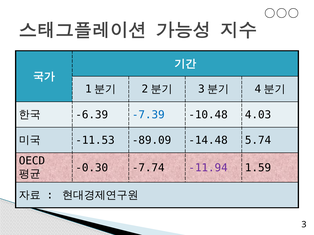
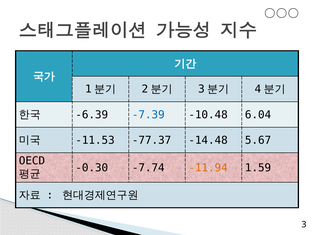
4.03: 4.03 -> 6.04 (258, 115)
-89.09: -89.09 -> -77.37 (152, 141)
5.74: 5.74 -> 5.67 (258, 141)
-11.94 colour: purple -> orange (208, 168)
